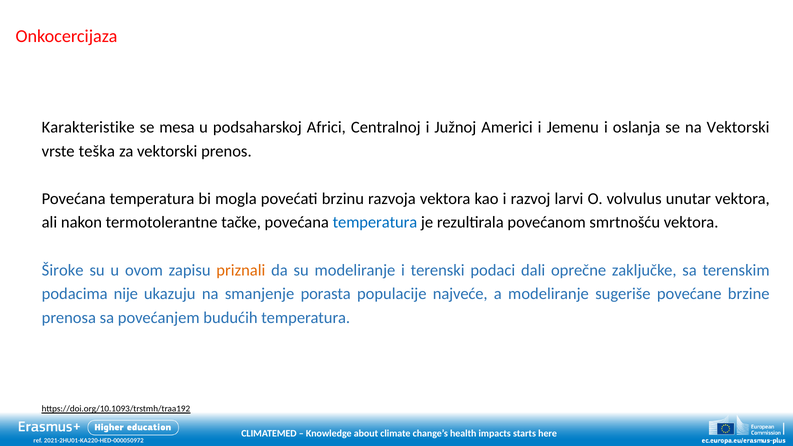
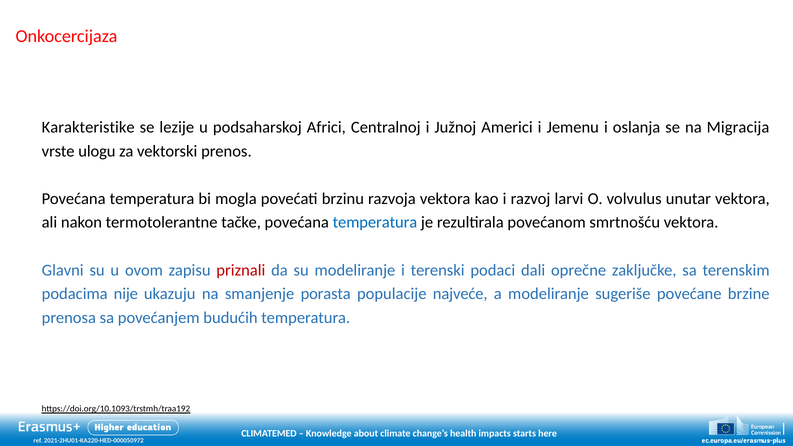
mesa: mesa -> lezije (177, 127)
na Vektorski: Vektorski -> Migracija (738, 127)
teška: teška -> ulogu (97, 151)
Široke: Široke -> Glavni (63, 270)
priznali colour: orange -> red (241, 270)
